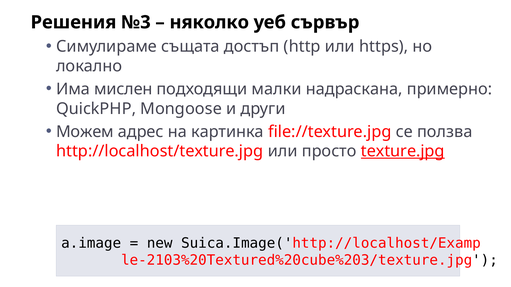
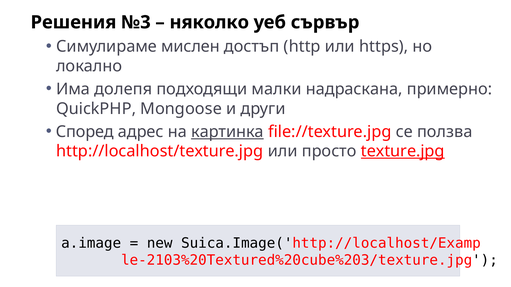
същата: същата -> мислен (191, 47)
мислен: мислен -> долепя (123, 89)
Можем: Можем -> Според (85, 132)
картинка underline: none -> present (227, 132)
